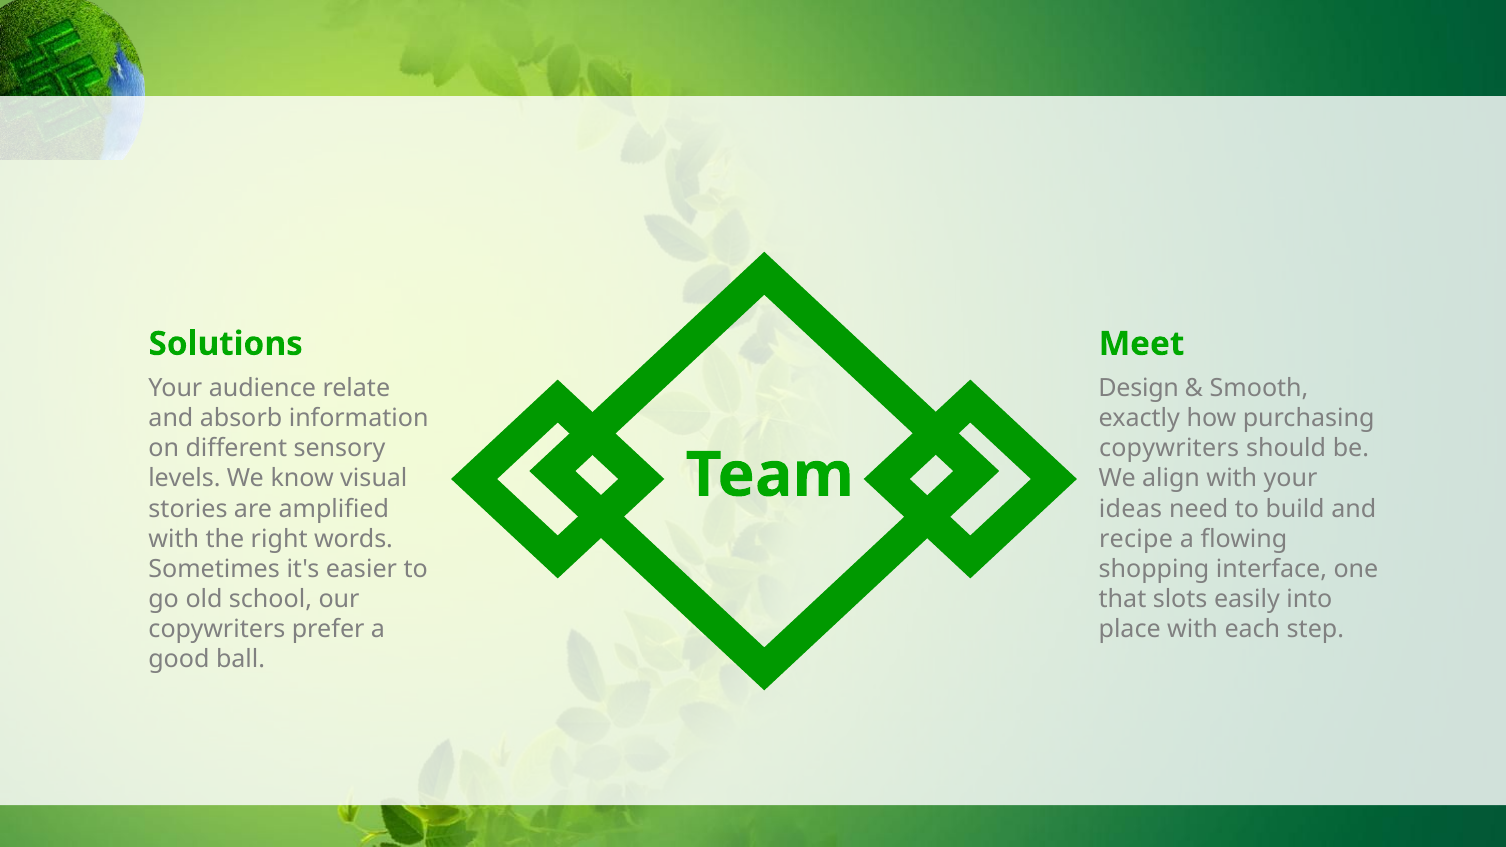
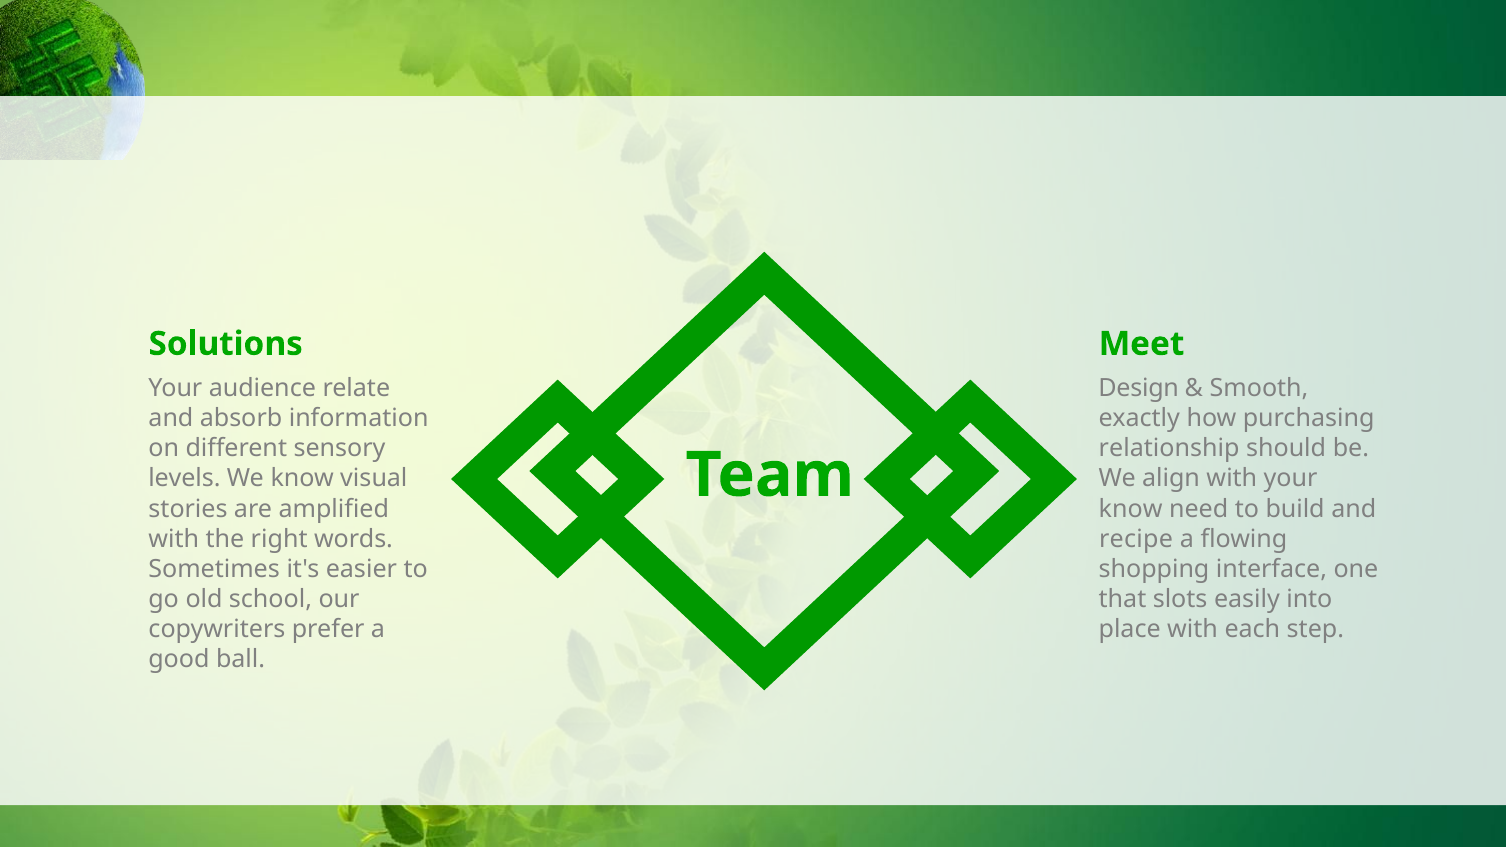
copywriters: copywriters -> relationship (1169, 449)
ideas: ideas -> know (1131, 509)
